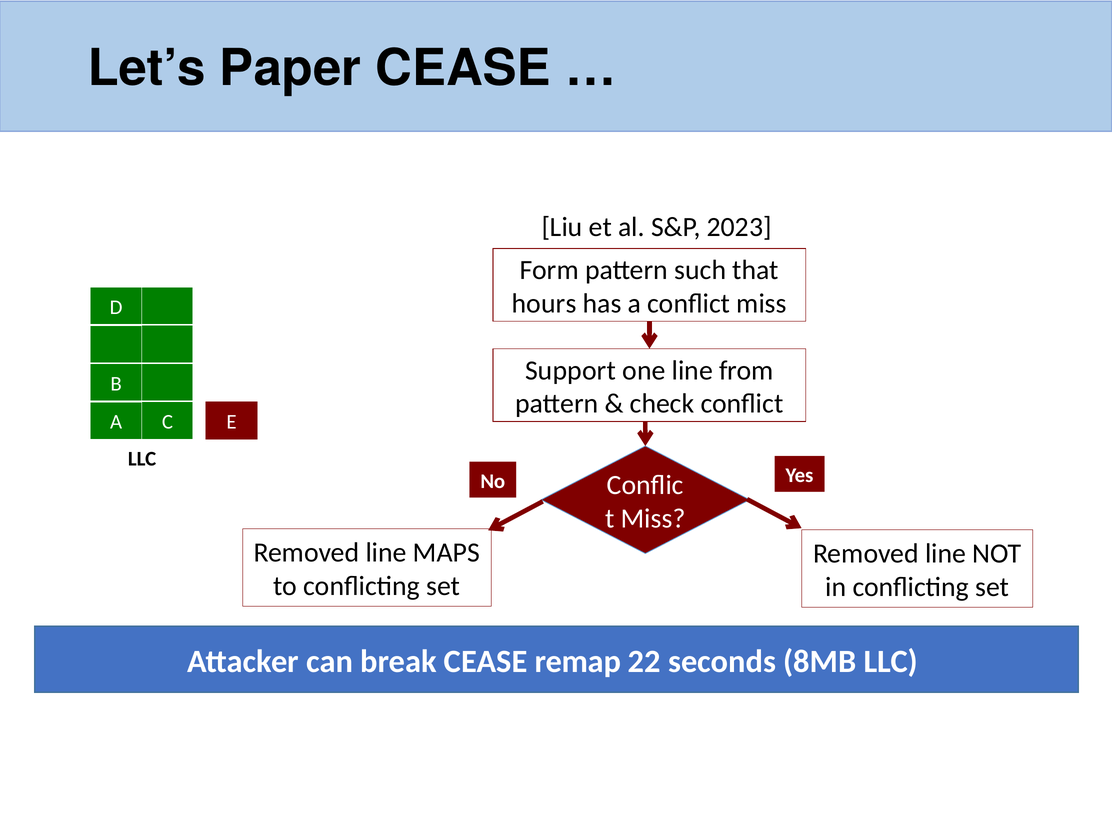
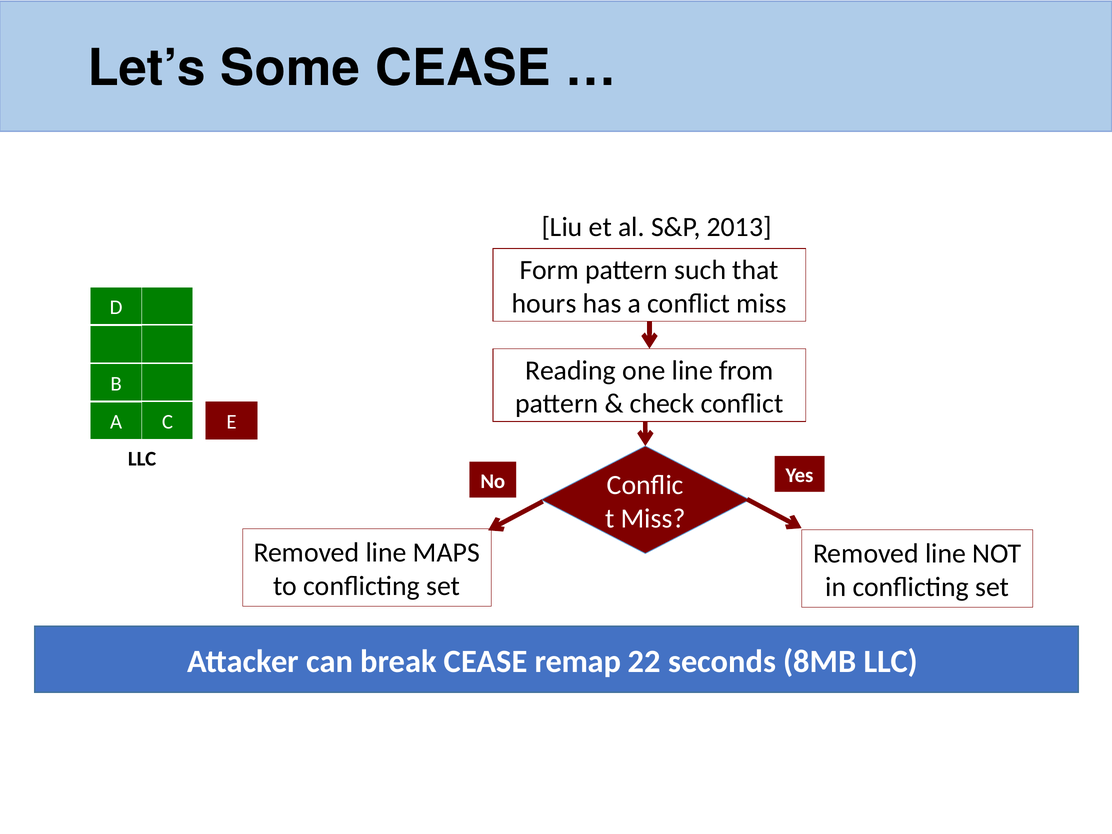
Paper: Paper -> Some (290, 68)
2023: 2023 -> 2013 (739, 227)
Support: Support -> Reading (571, 370)
